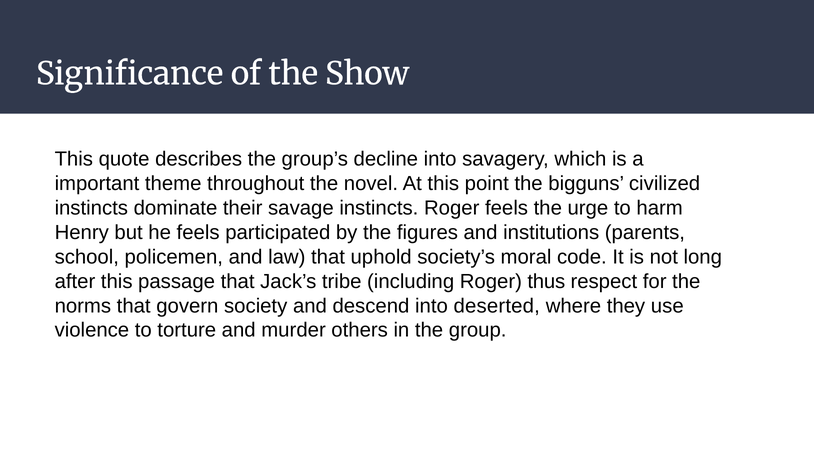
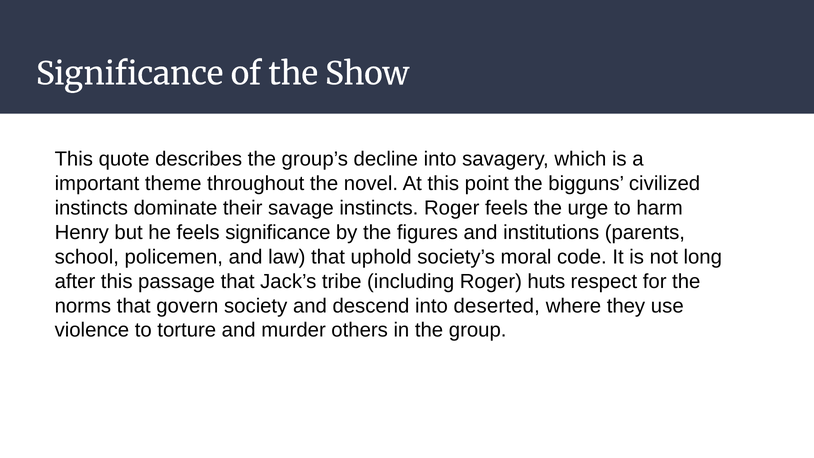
feels participated: participated -> significance (278, 232)
thus: thus -> huts (546, 281)
